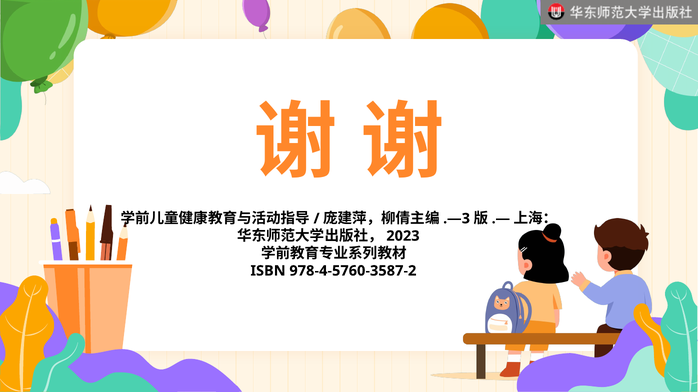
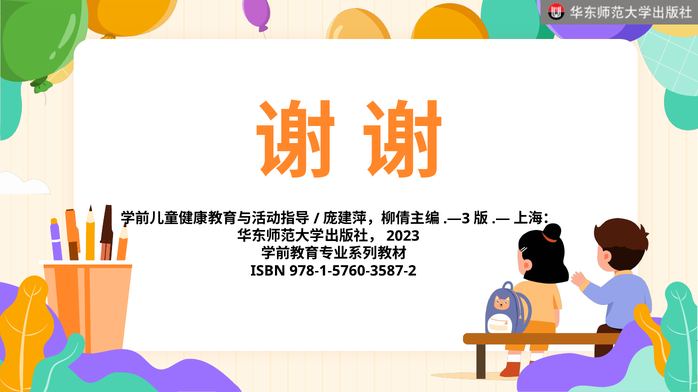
978-4-5760-3587-2: 978-4-5760-3587-2 -> 978-1-5760-3587-2 (353, 271)
